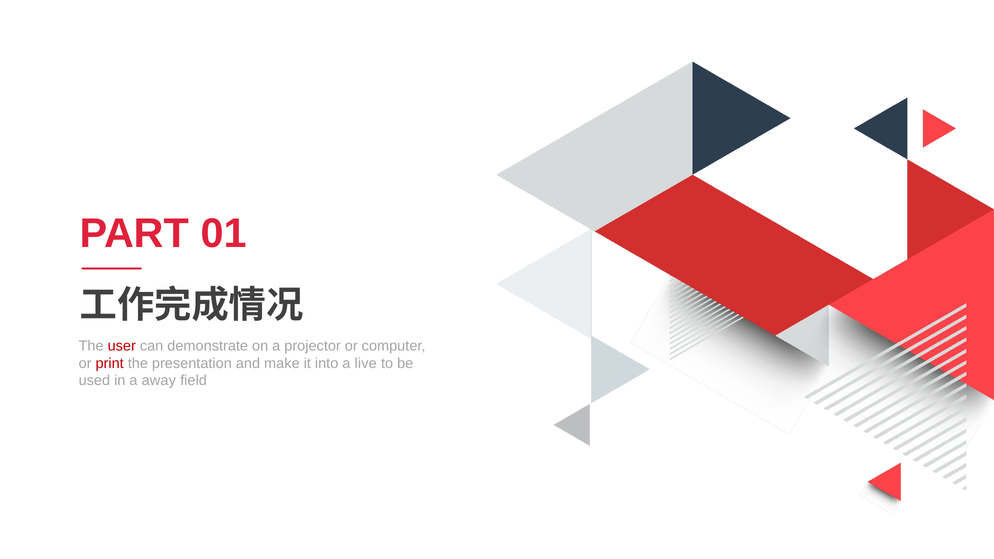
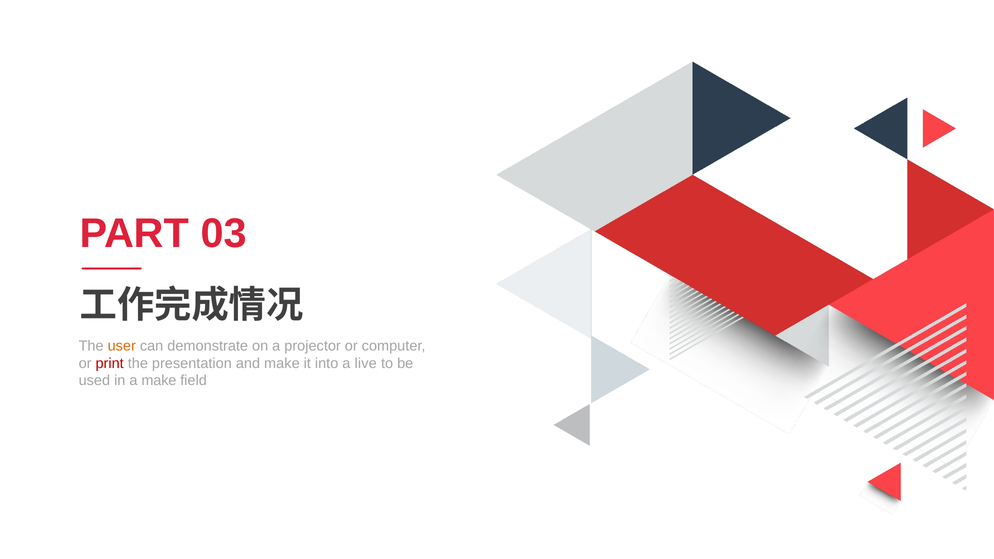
01: 01 -> 03 (224, 234)
user colour: red -> orange (122, 346)
a away: away -> make (159, 381)
